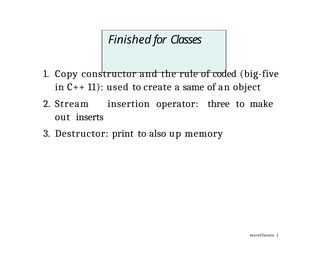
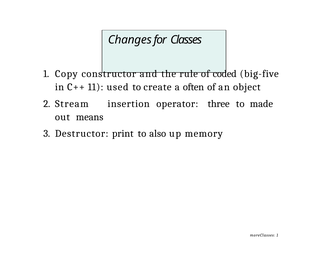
Finished: Finished -> Changes (130, 40)
same: same -> often (193, 87)
make: make -> made (261, 103)
inserts: inserts -> means (90, 117)
